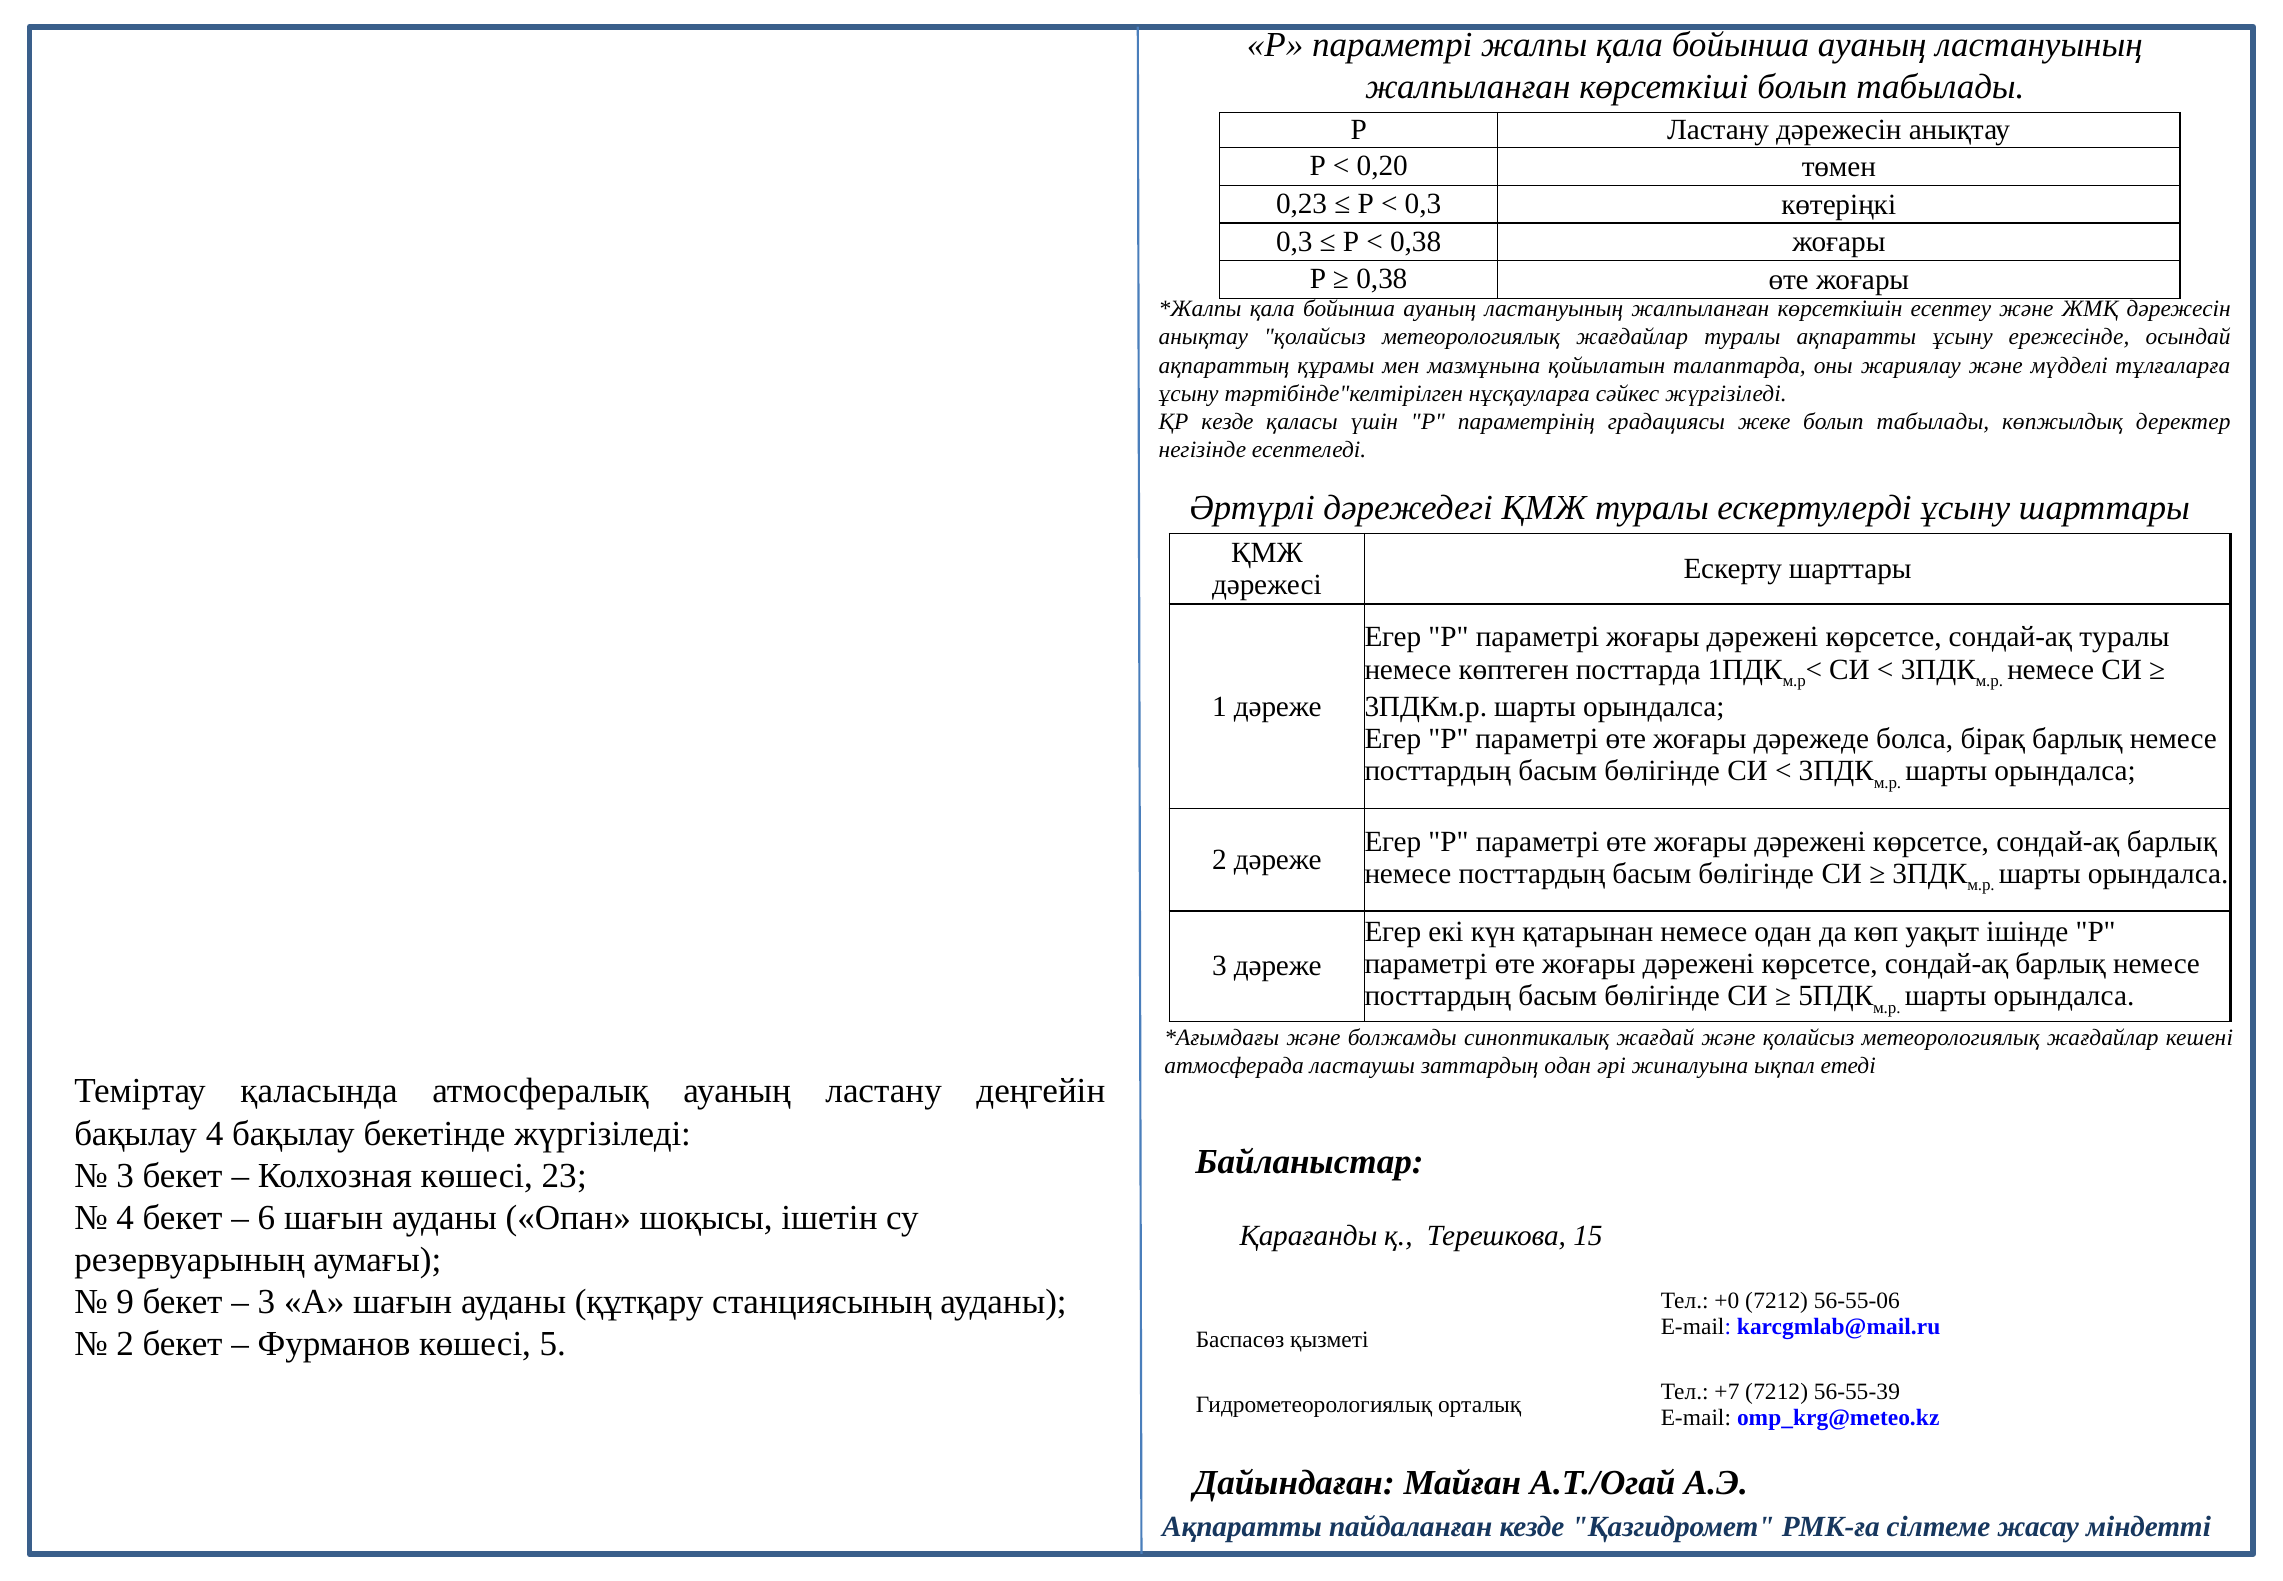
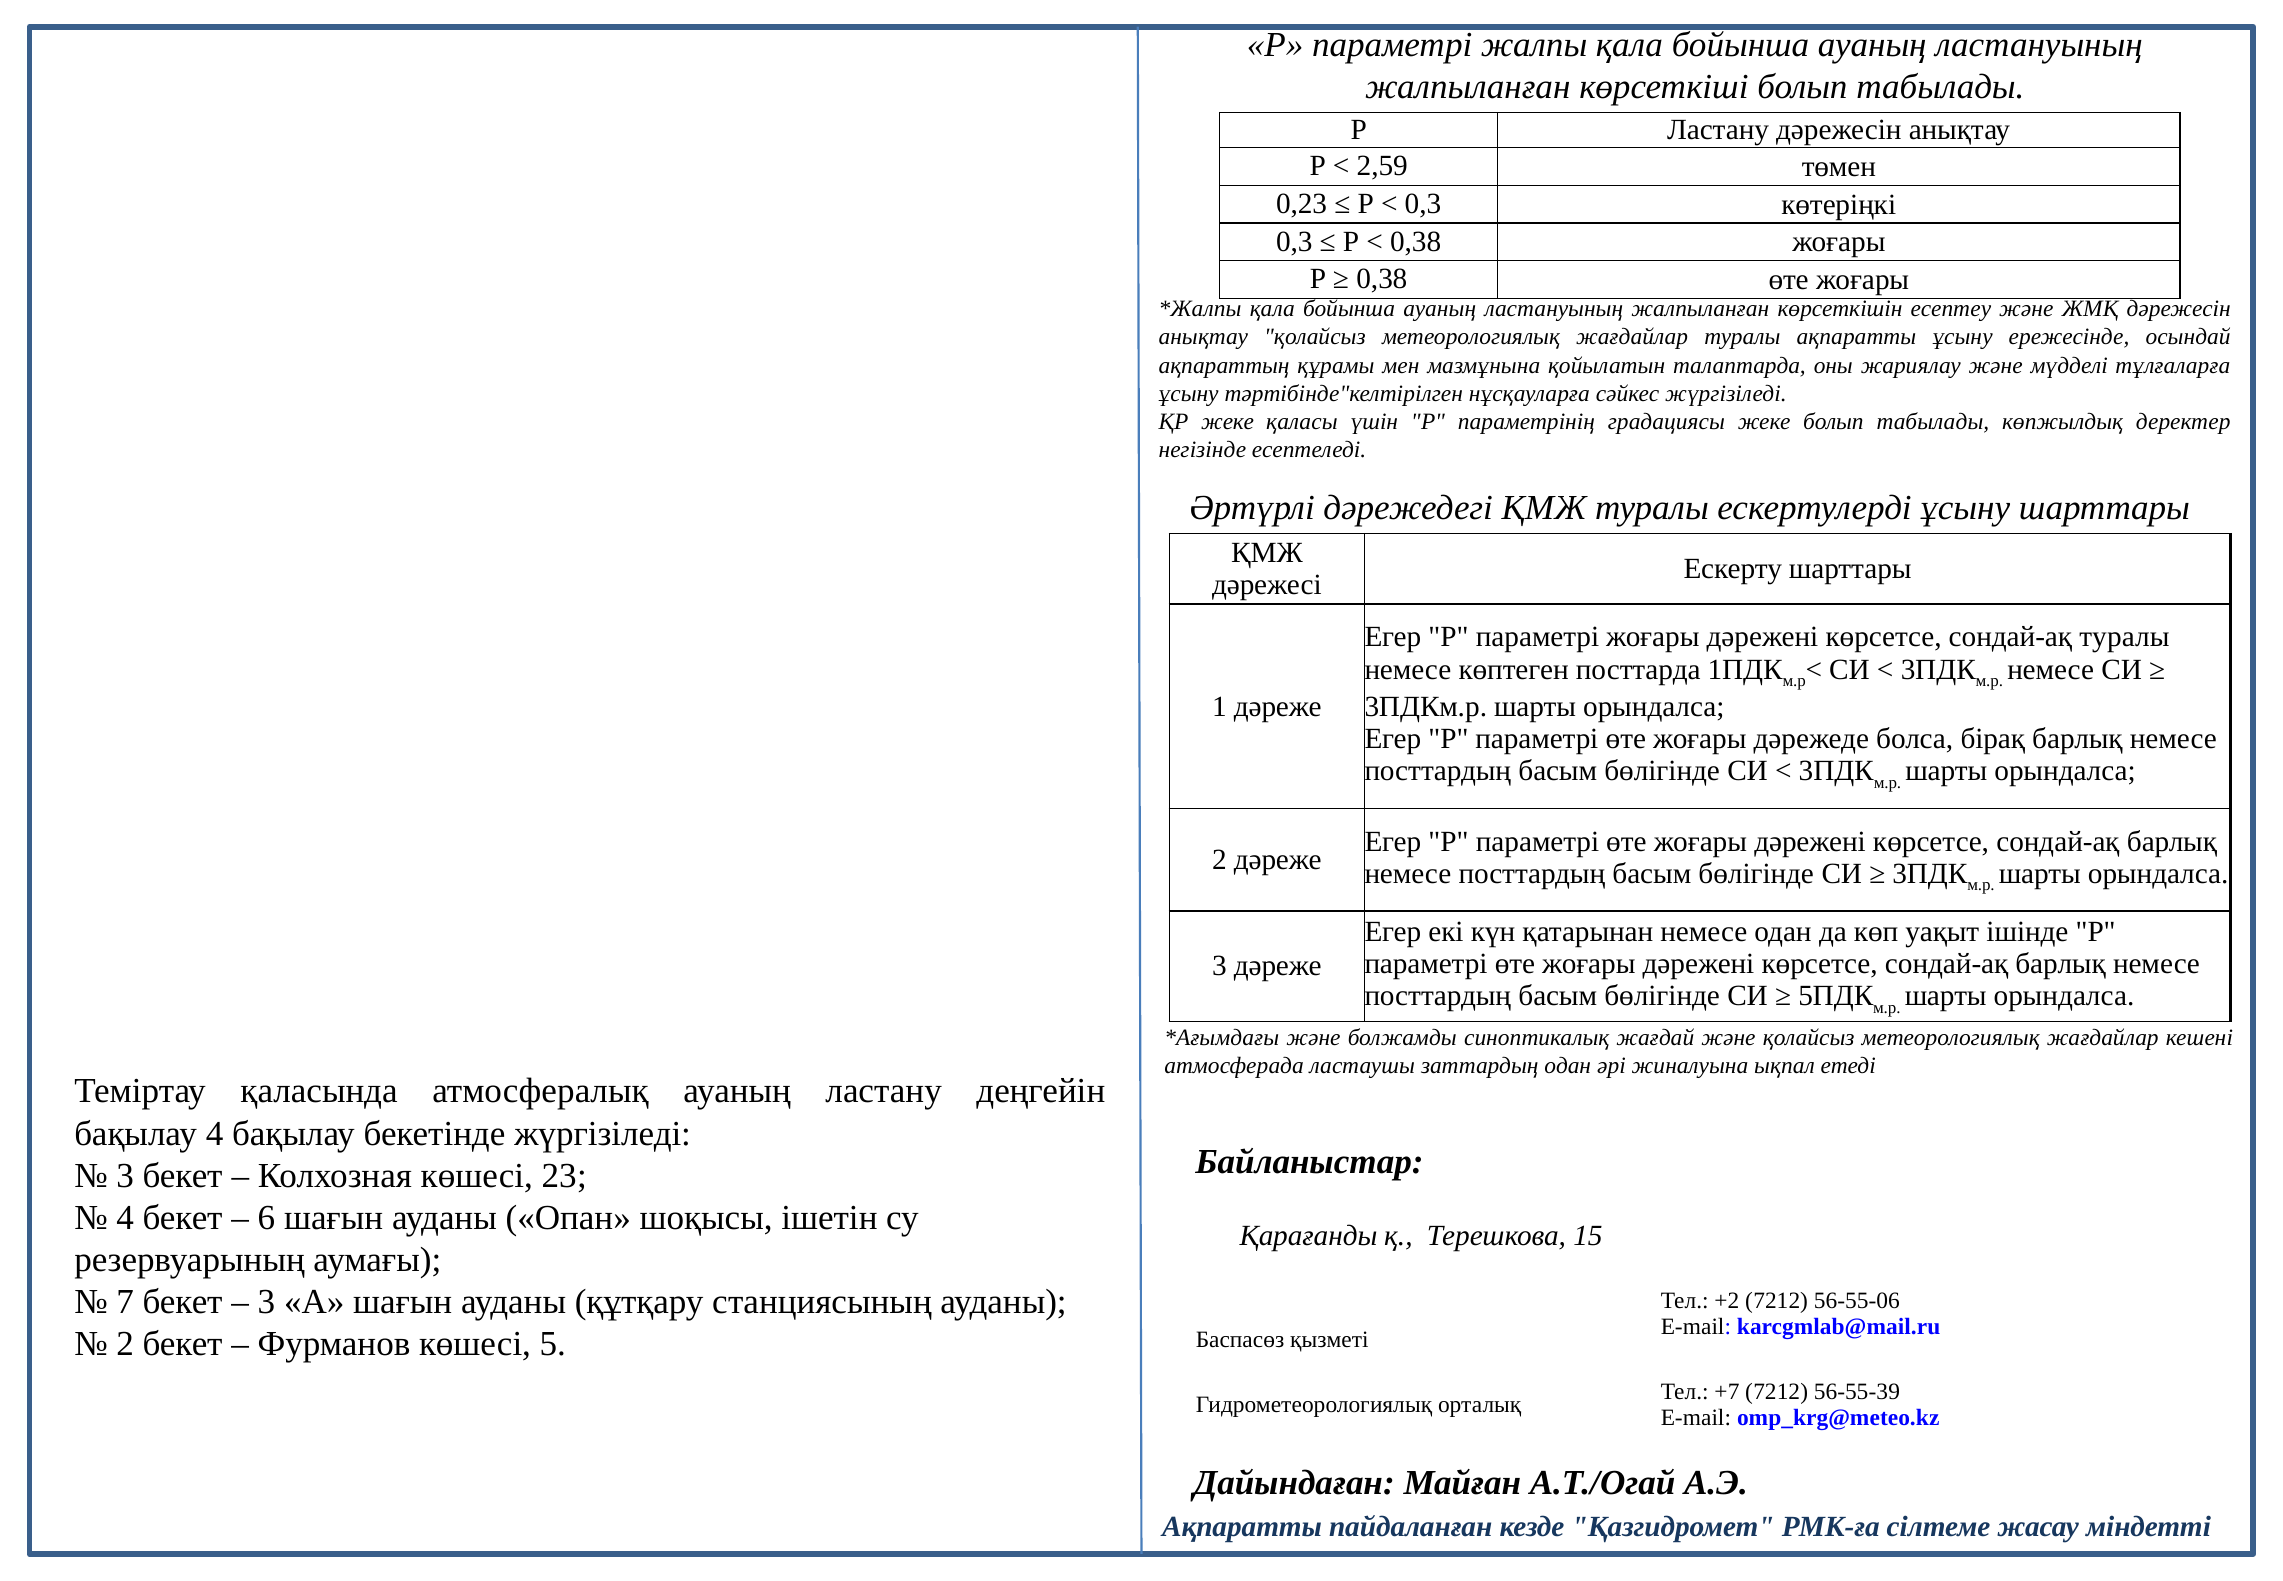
0,20: 0,20 -> 2,59 (1382, 166)
ҚР кезде: кезде -> жеке (1228, 421)
9: 9 -> 7 (125, 1302)
+0: +0 -> +2 (1727, 1300)
